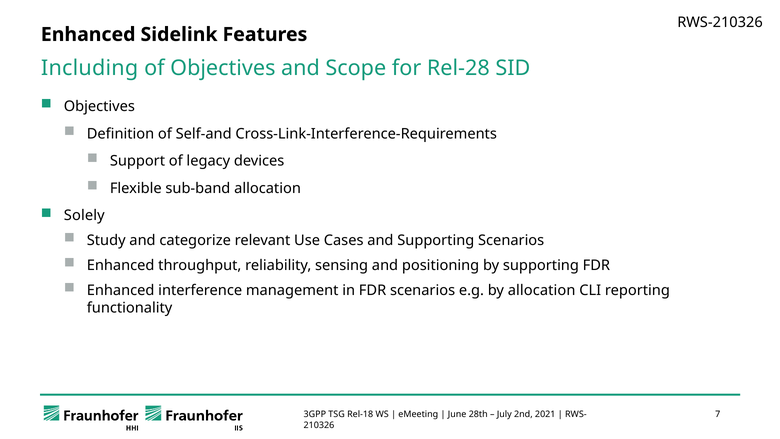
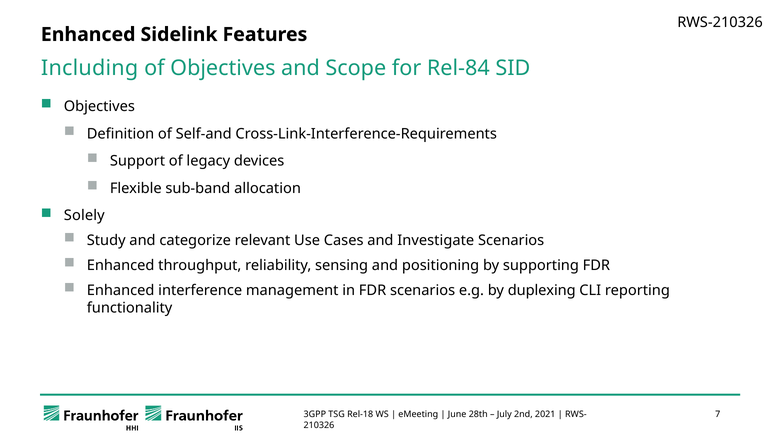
Rel-28: Rel-28 -> Rel-84 (458, 68)
and Supporting: Supporting -> Investigate (436, 240)
by allocation: allocation -> duplexing (542, 290)
